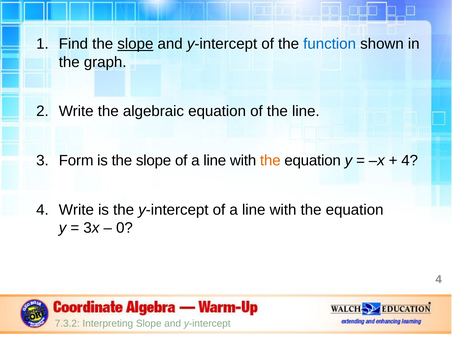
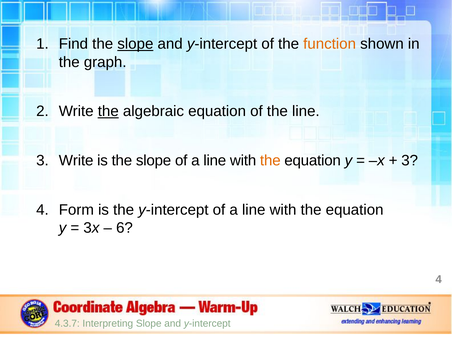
function colour: blue -> orange (330, 44)
the underline: none -> present (108, 111)
Form: Form -> Write (76, 161)
4: 4 -> 3 (410, 161)
4 Write: Write -> Form (76, 210)
0: 0 -> 6 (124, 228)
7.3.2: 7.3.2 -> 4.3.7 (67, 323)
